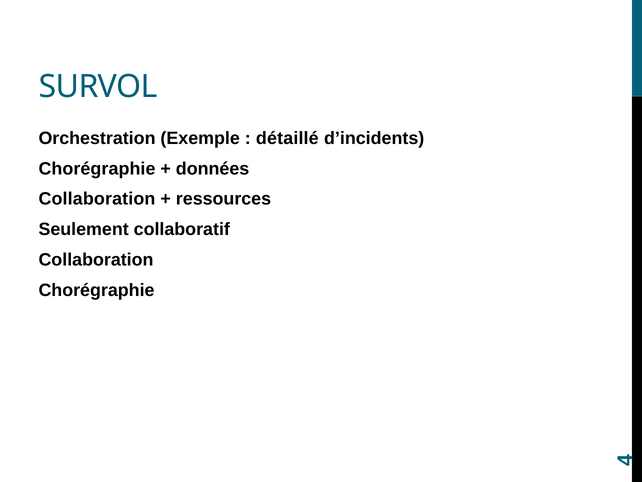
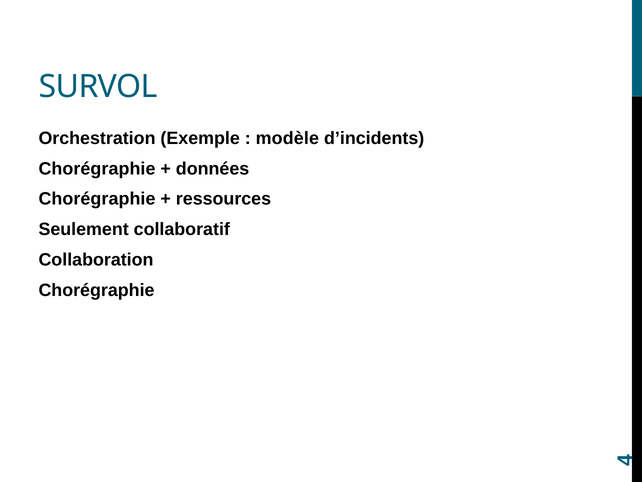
détaillé: détaillé -> modèle (287, 138)
Collaboration: Collaboration -> Chorégraphie (97, 199)
